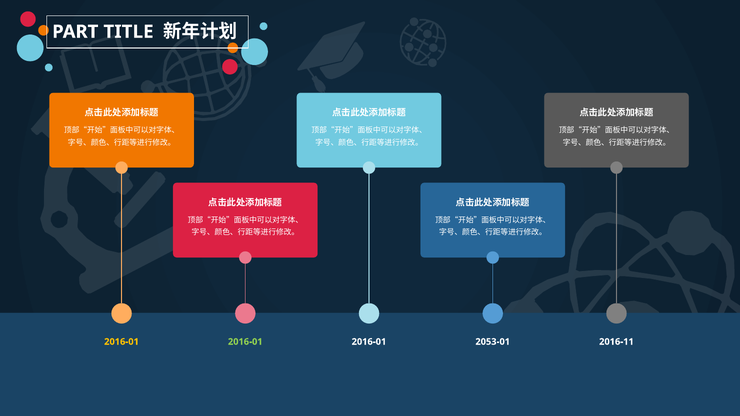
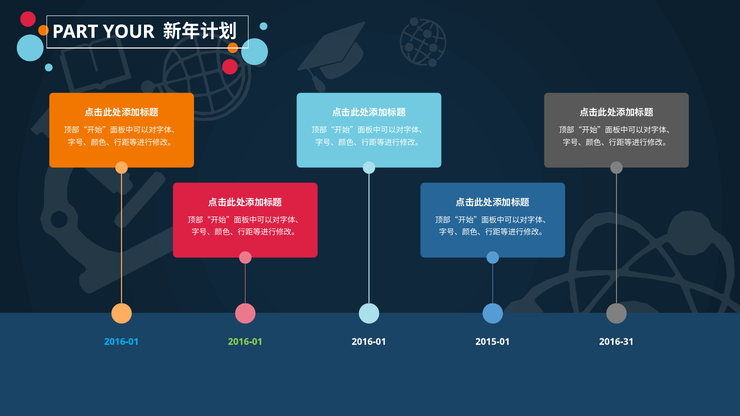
TITLE: TITLE -> YOUR (129, 32)
2016-01 colour: yellow -> light blue (122, 342)
2053-01: 2053-01 -> 2015-01 (493, 342)
2016-11: 2016-11 -> 2016-31 (616, 342)
